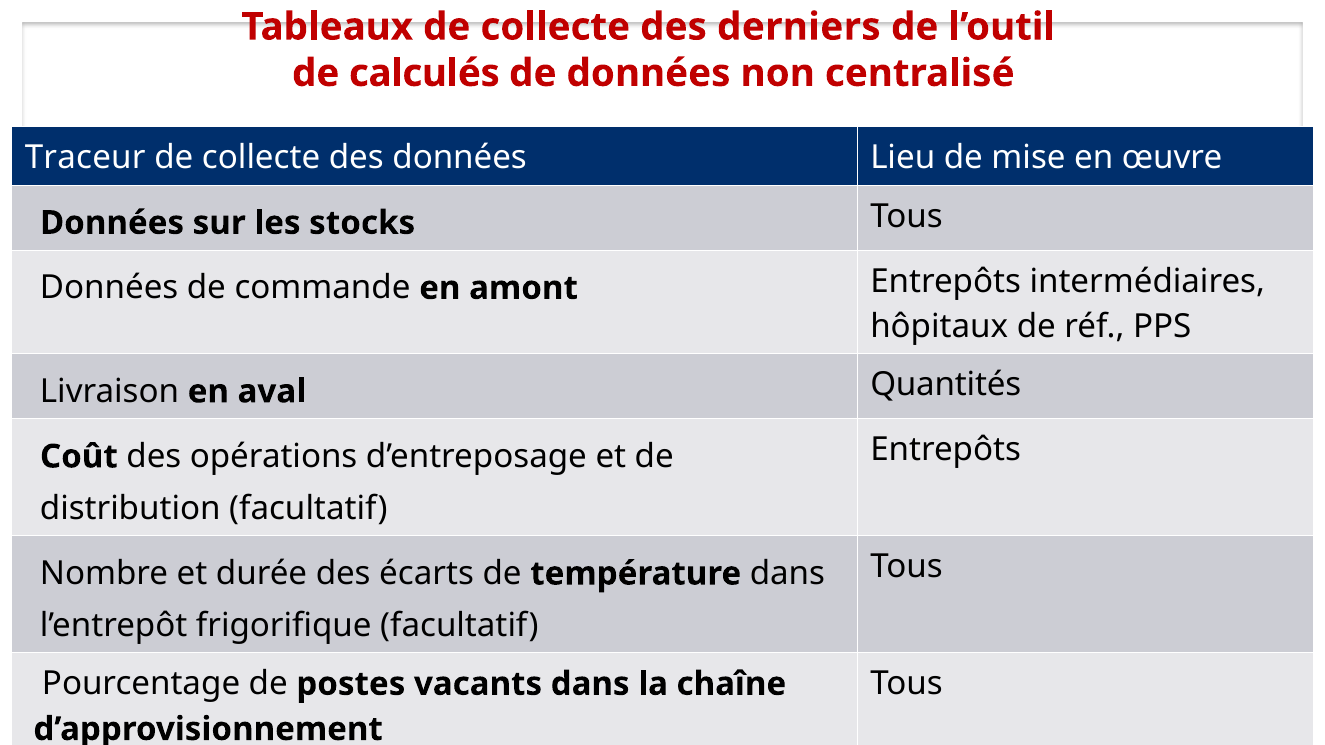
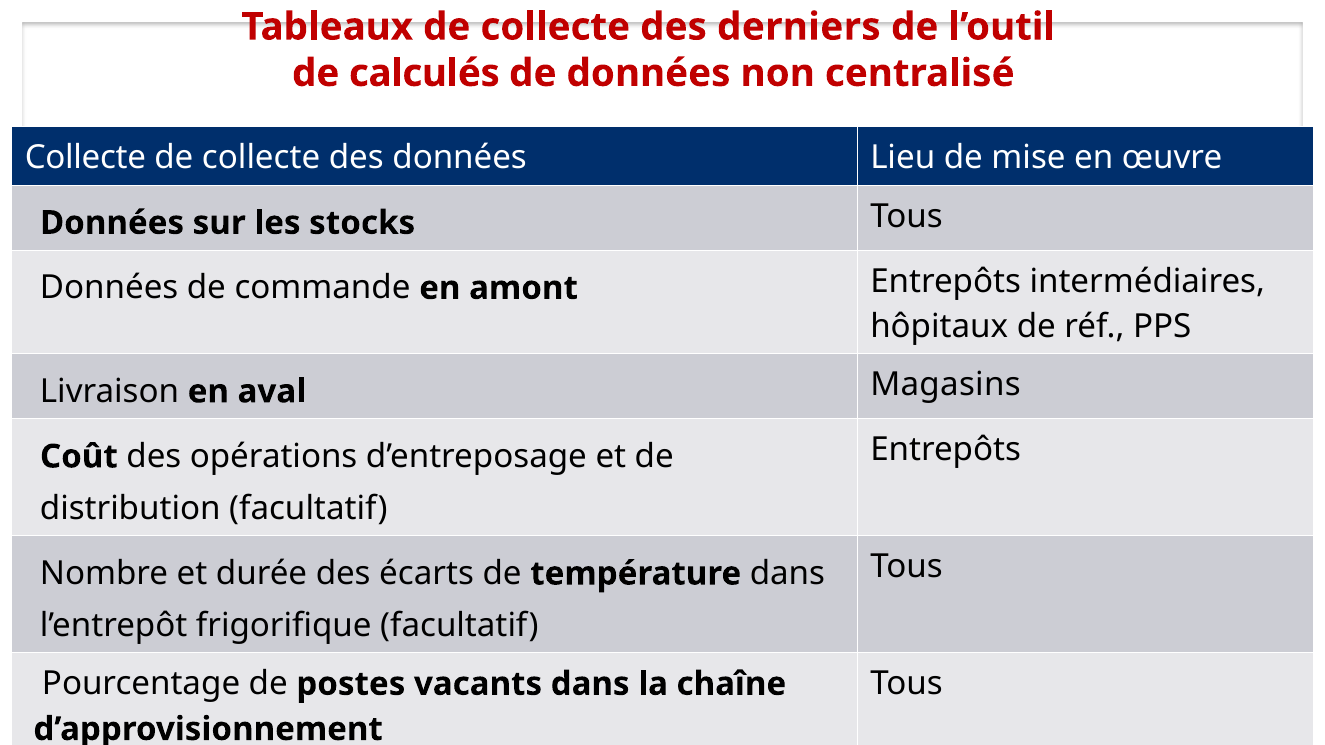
Traceur: Traceur -> Collecte (85, 158)
Quantités: Quantités -> Magasins (945, 385)
